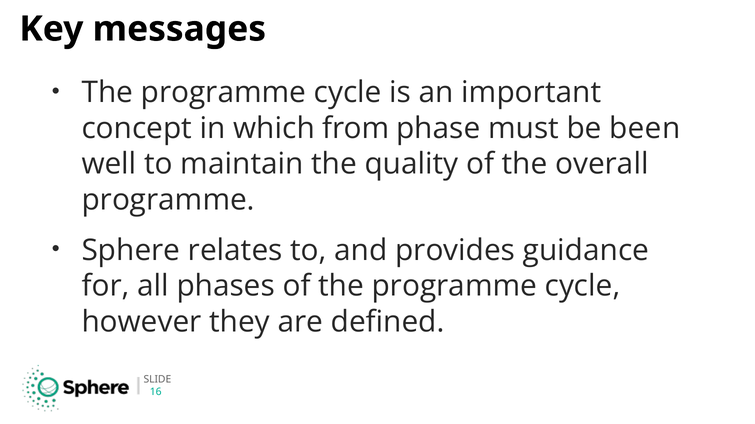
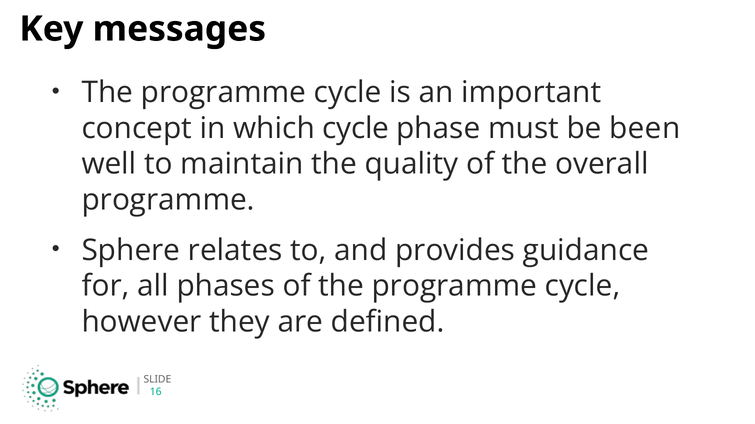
which from: from -> cycle (356, 128)
